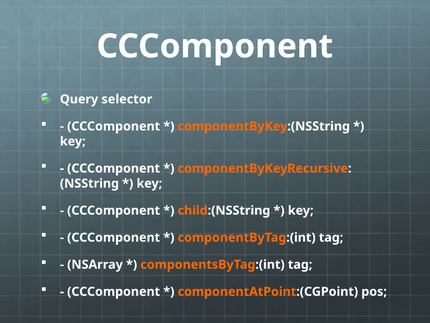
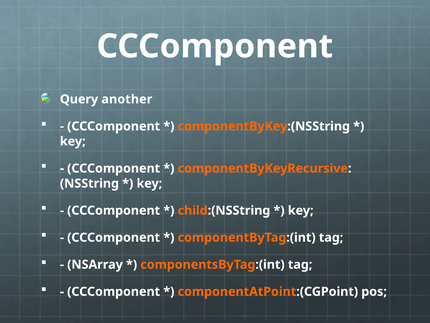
selector: selector -> another (127, 99)
